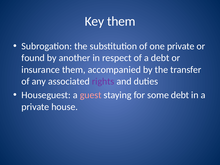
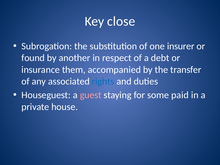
Key them: them -> close (121, 21)
one private: private -> insurer (181, 46)
rights colour: purple -> blue (103, 81)
some debt: debt -> paid (180, 95)
